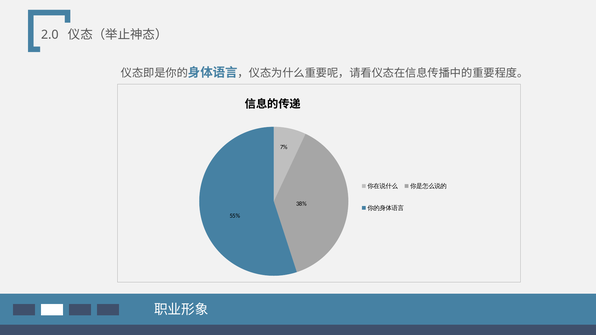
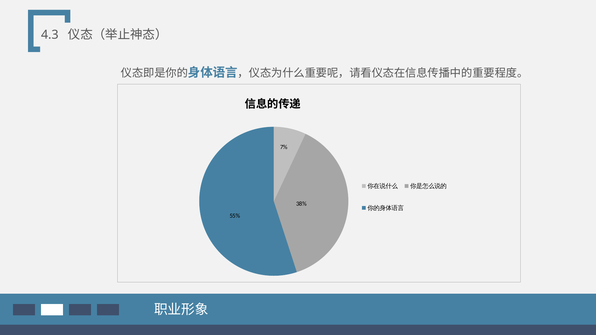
2.0: 2.0 -> 4.3 (50, 35)
